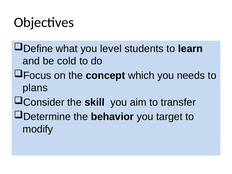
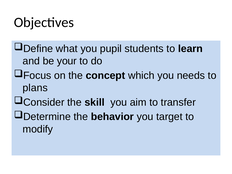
level: level -> pupil (111, 49)
cold: cold -> your (67, 61)
